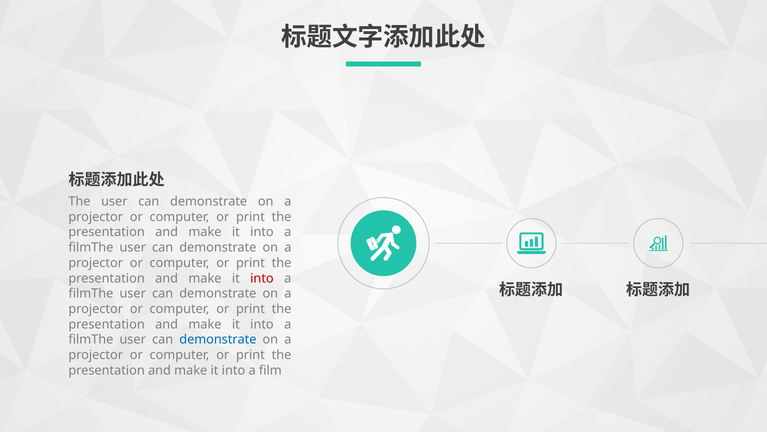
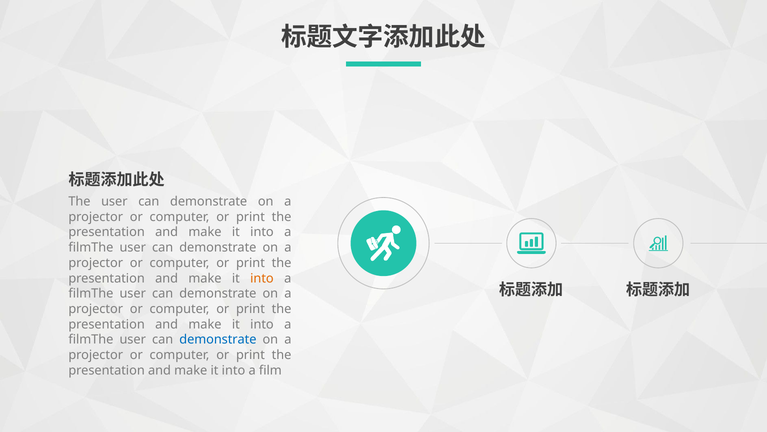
into colour: red -> orange (262, 278)
